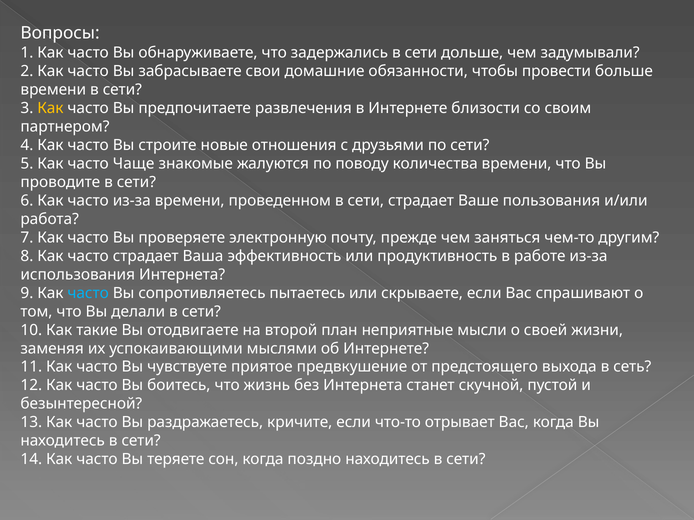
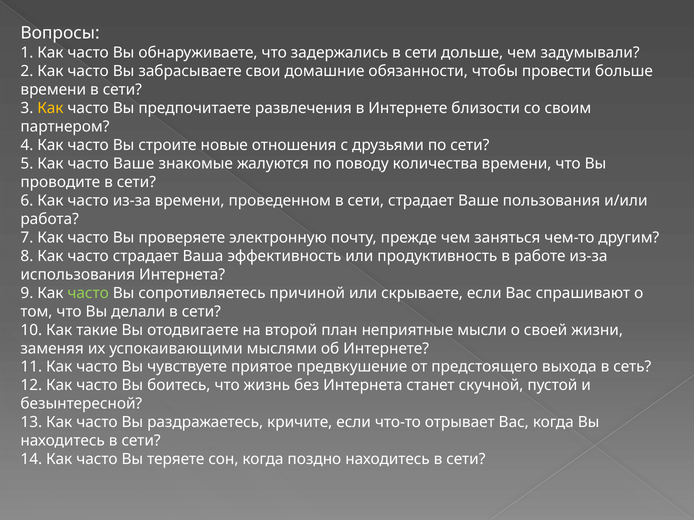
часто Чаще: Чаще -> Ваше (134, 164)
часто colour: light blue -> light green (88, 293)
пытаетесь: пытаетесь -> причиной (307, 293)
